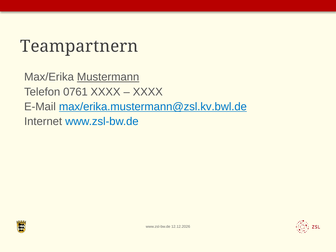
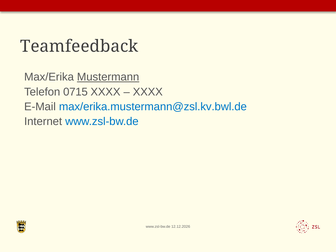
Teampartnern: Teampartnern -> Teamfeedback (79, 46)
0761: 0761 -> 0715 (75, 92)
max/erika.mustermann@zsl.kv.bwl.de underline: present -> none (153, 107)
